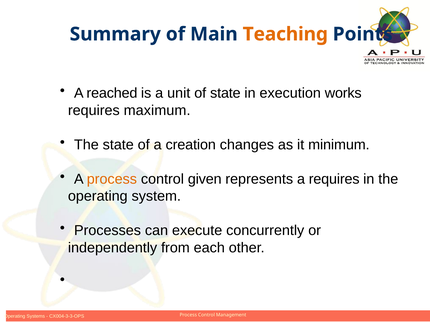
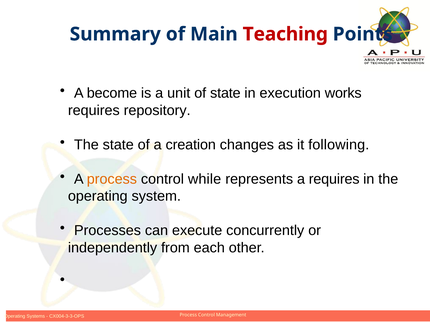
Teaching colour: orange -> red (285, 34)
reached: reached -> become (112, 93)
maximum: maximum -> repository (157, 111)
minimum: minimum -> following (339, 145)
given: given -> while (205, 179)
